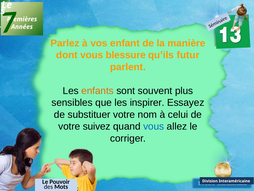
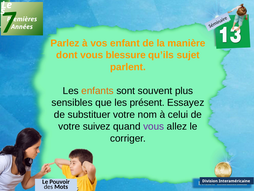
futur: futur -> sujet (188, 55)
inspirer: inspirer -> présent (147, 102)
vous colour: blue -> purple (154, 126)
